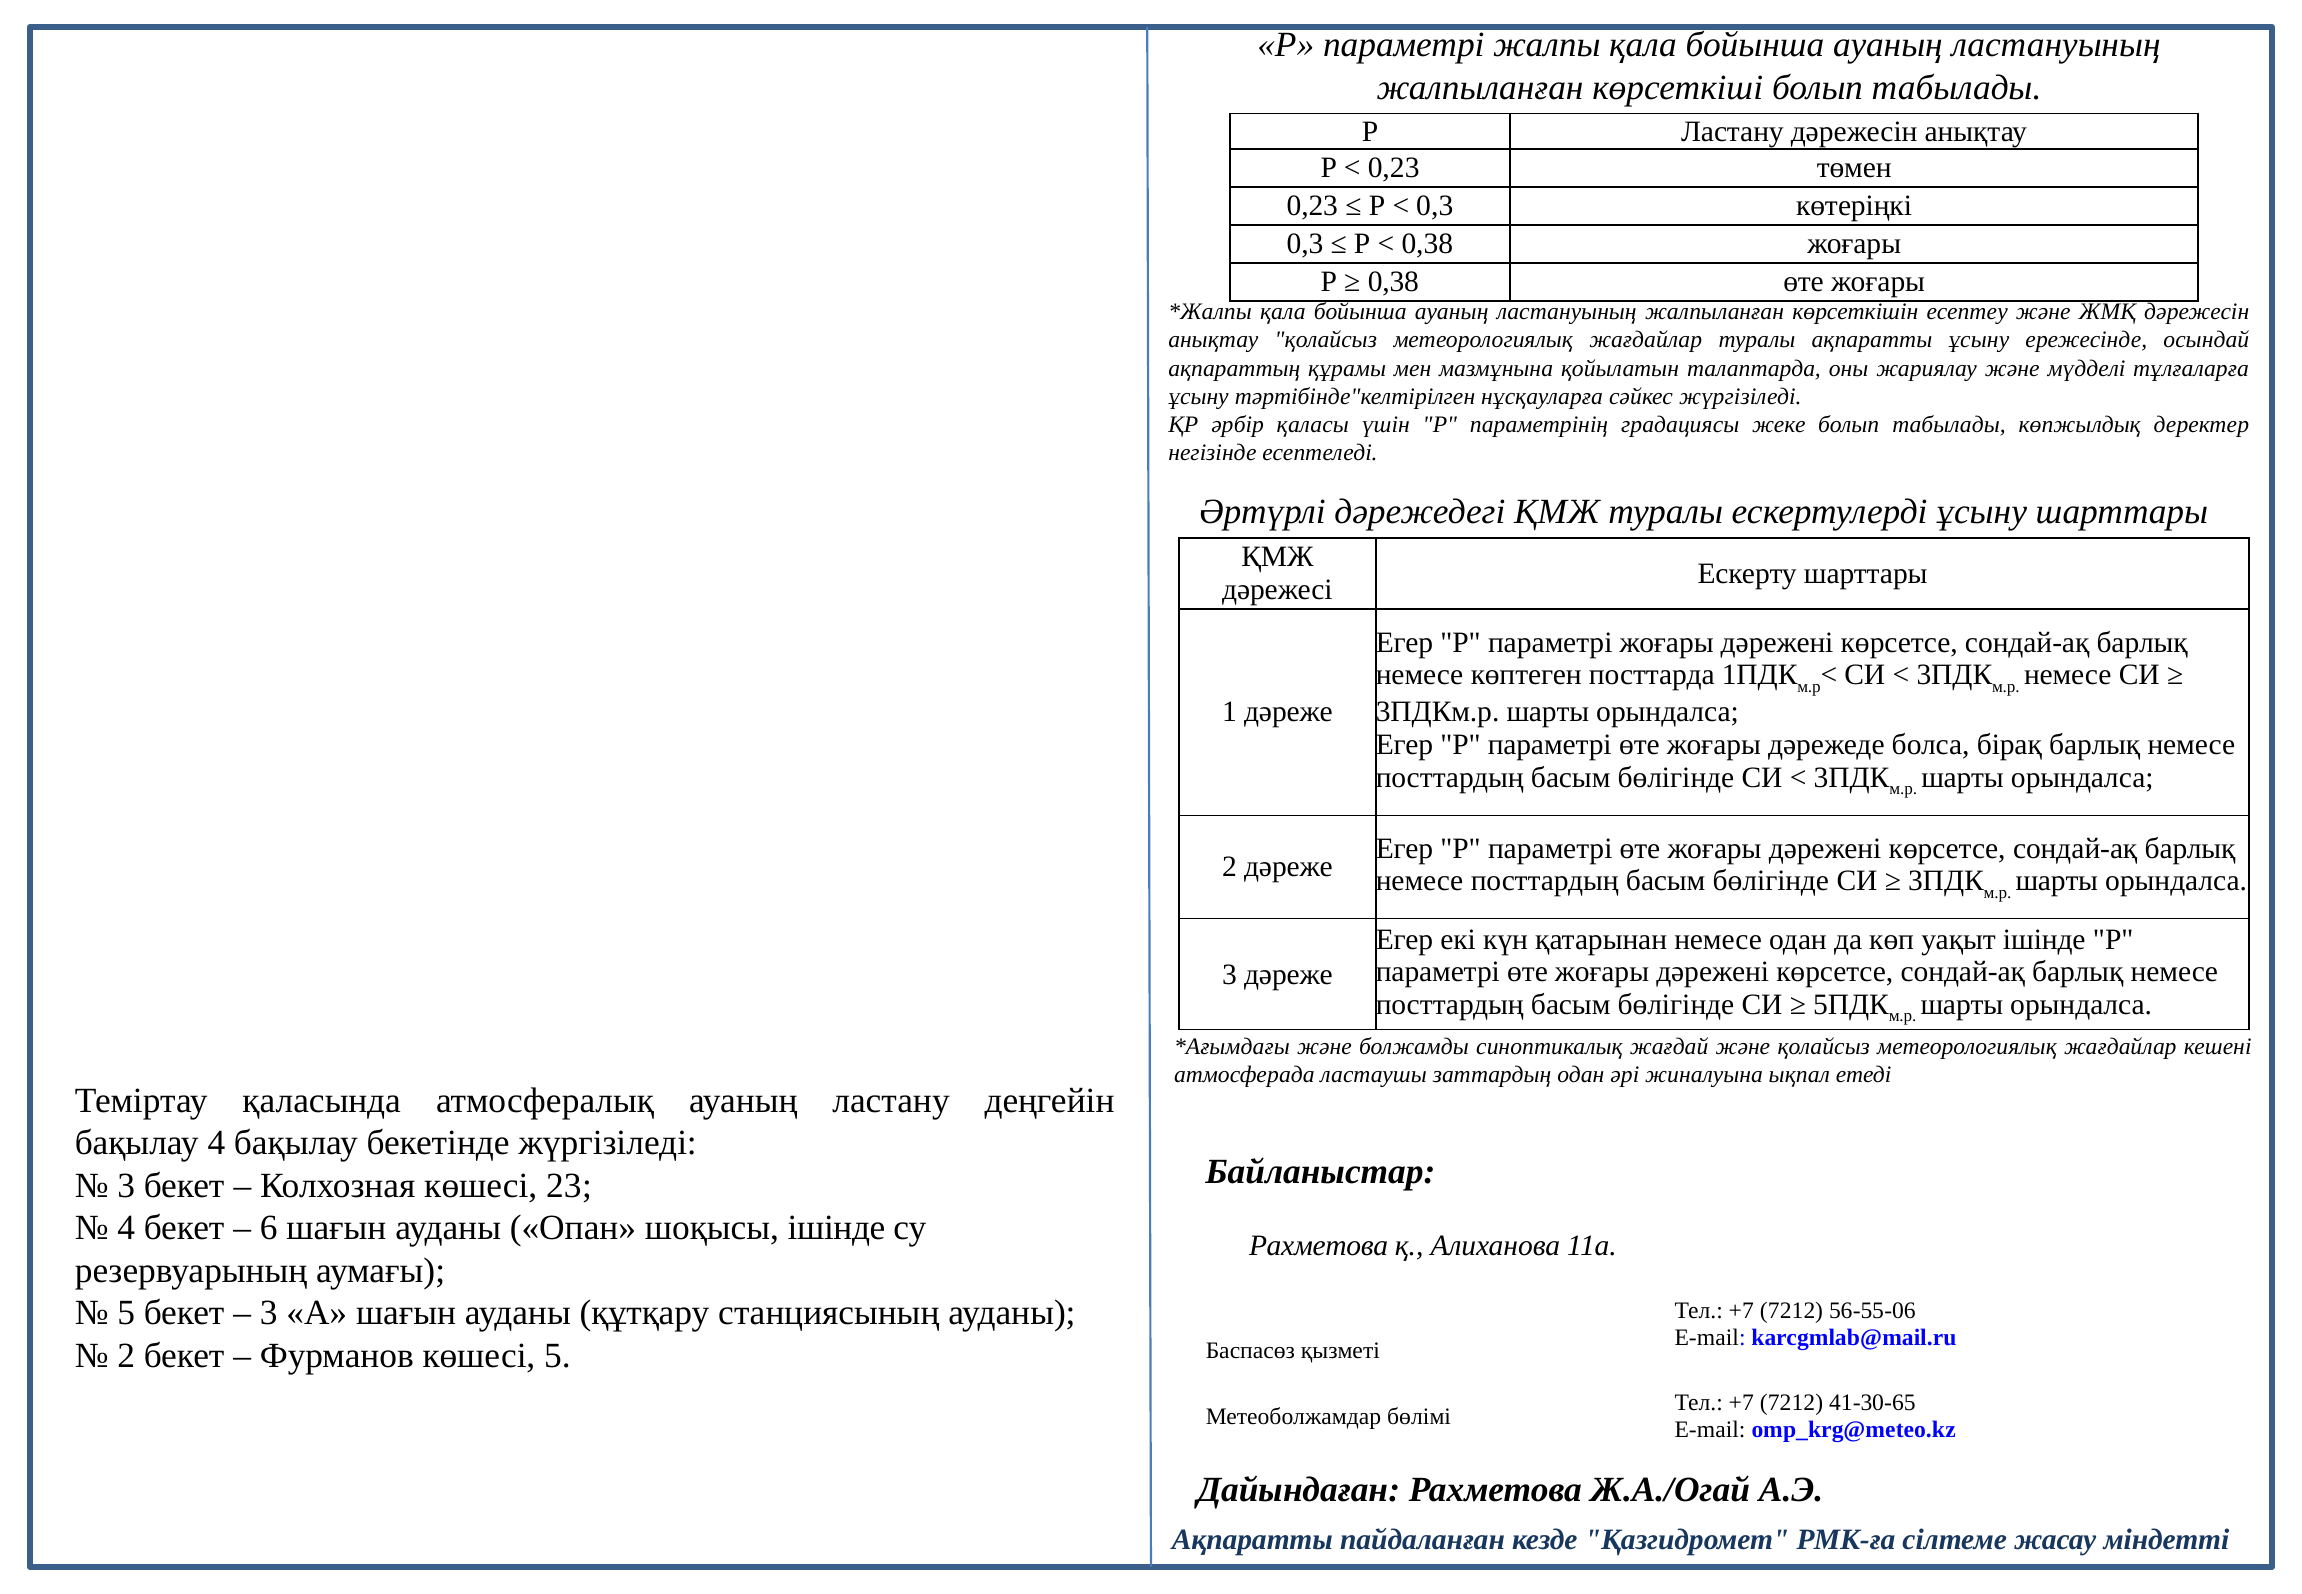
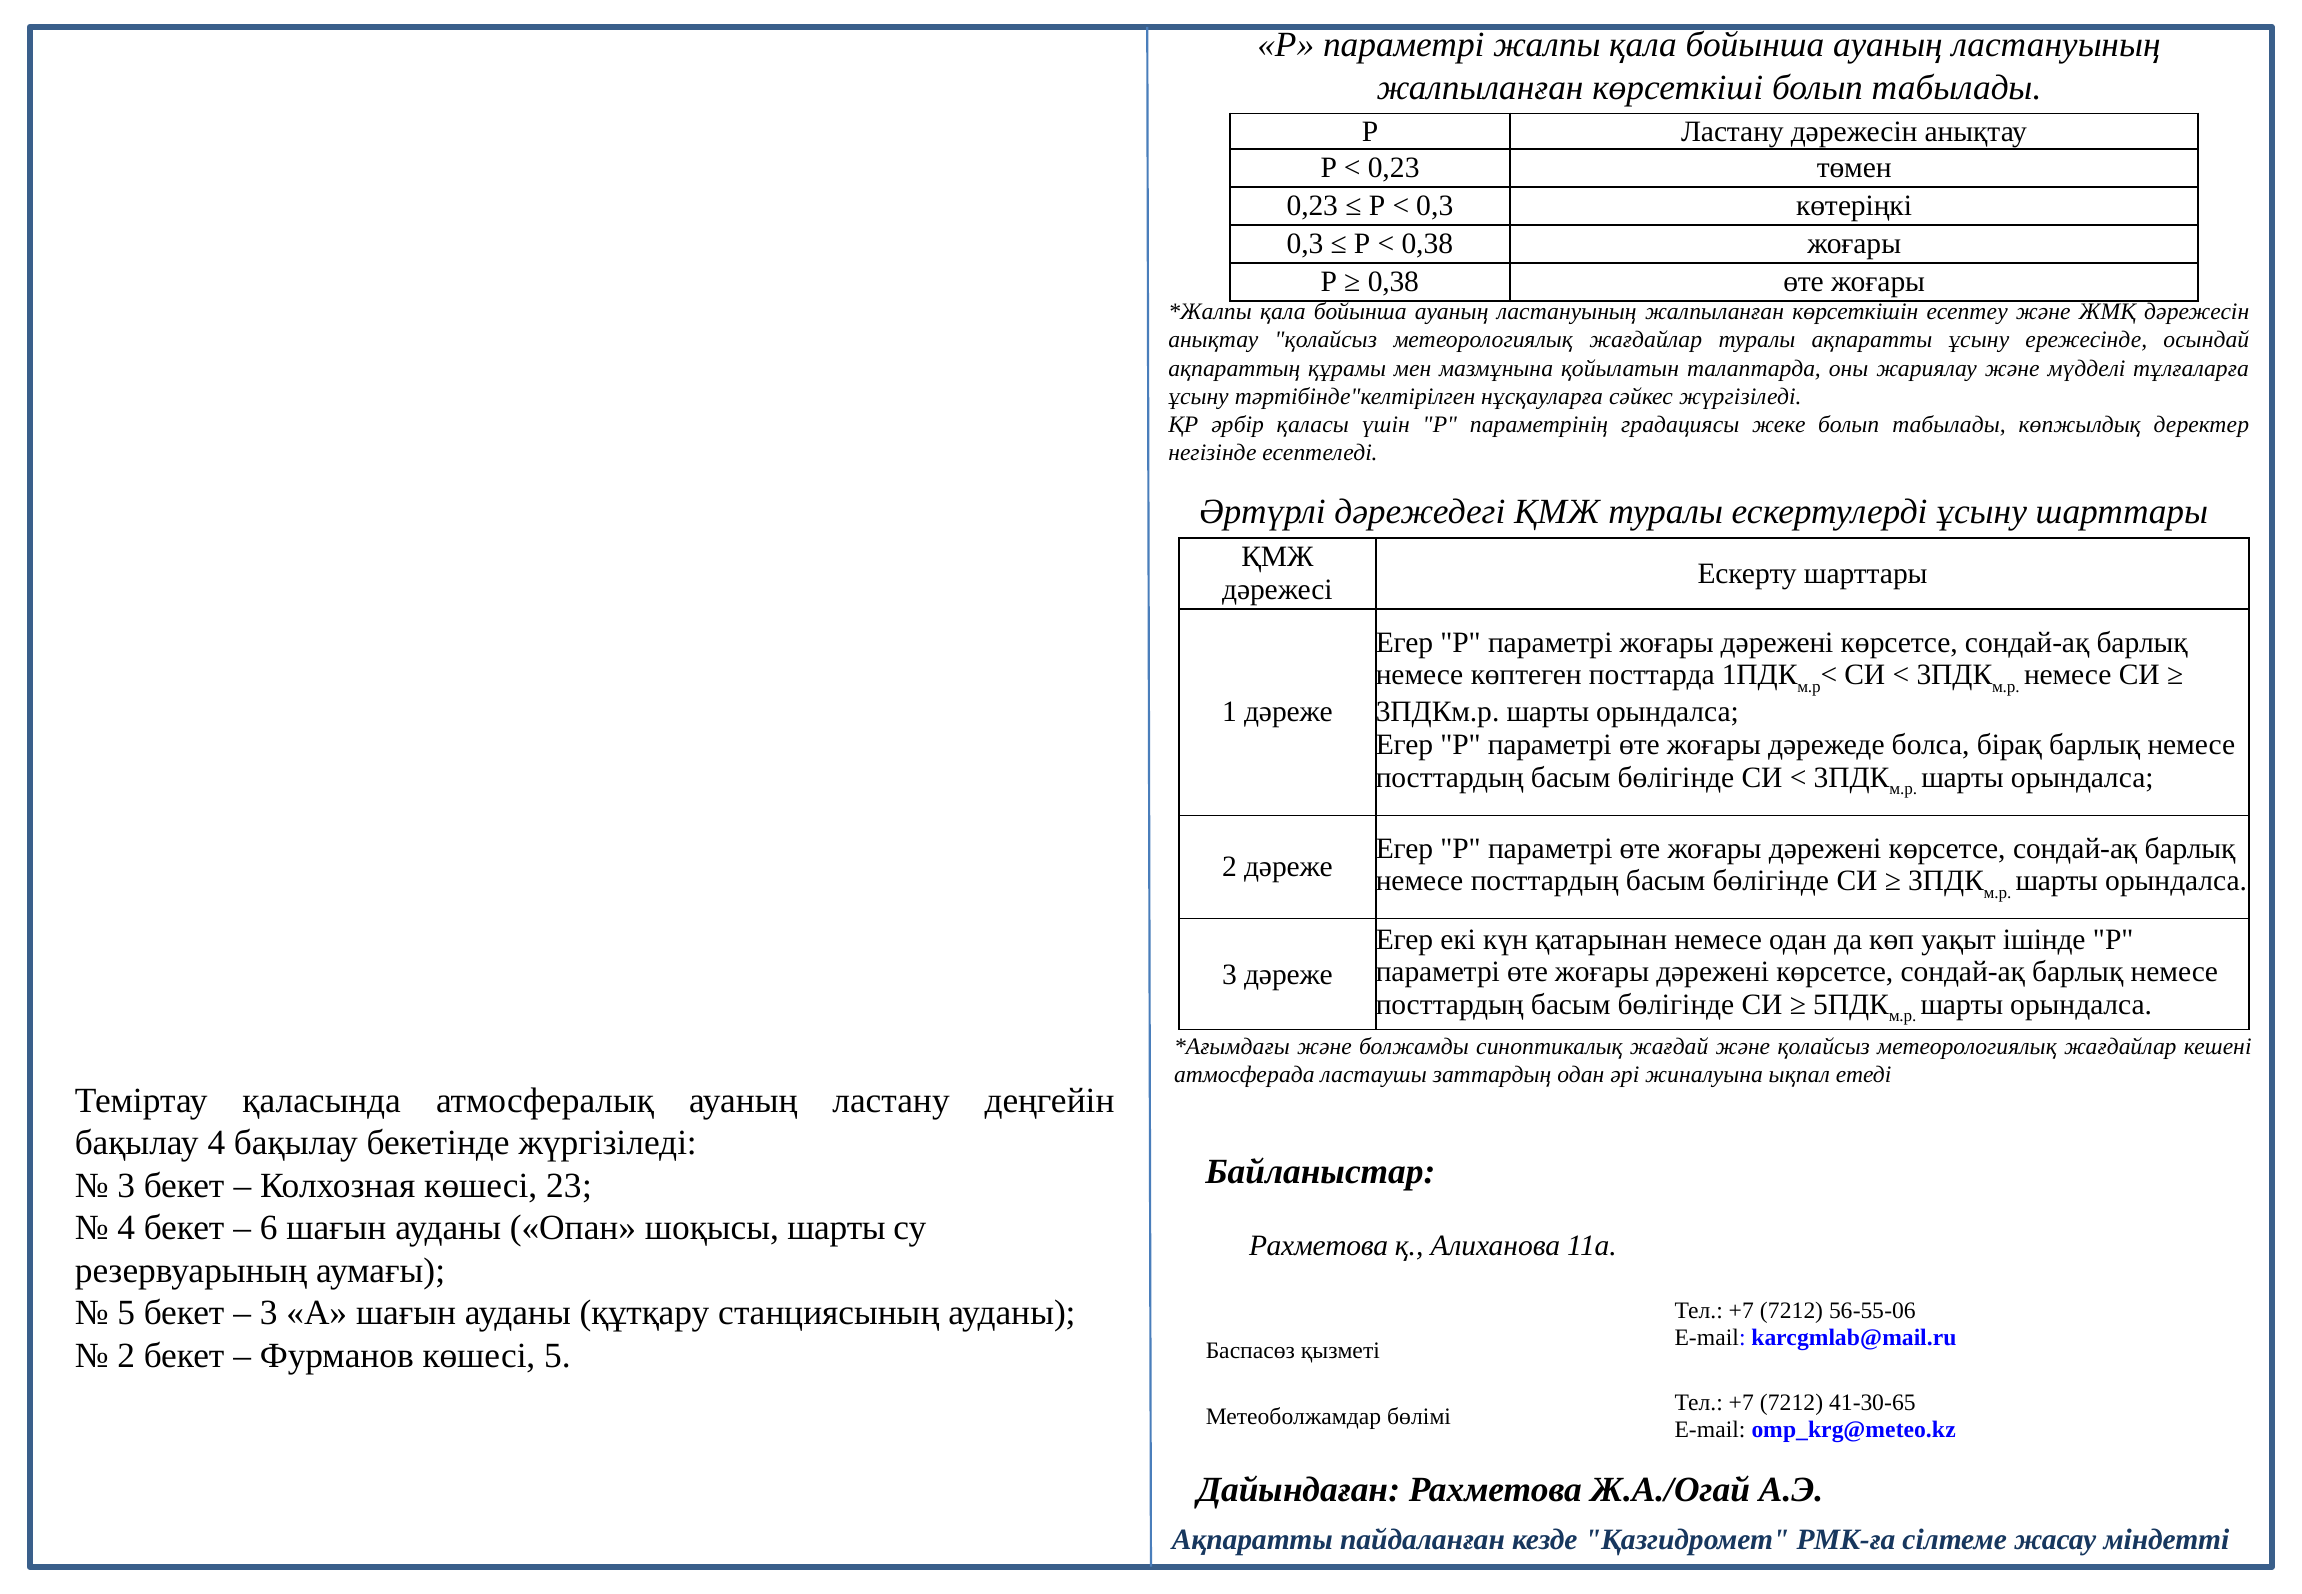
шоқысы ішінде: ішінде -> шарты (836, 1228)
